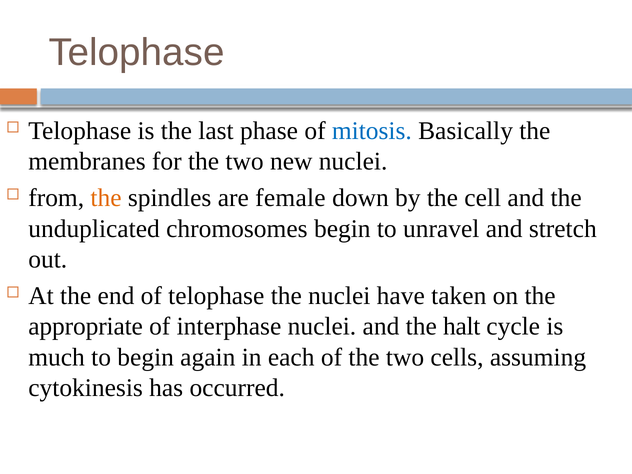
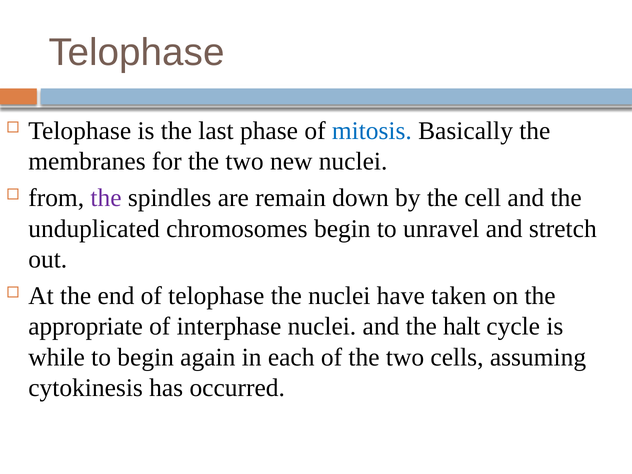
the colour: orange -> purple (106, 198)
female: female -> remain (291, 198)
much: much -> while (57, 357)
